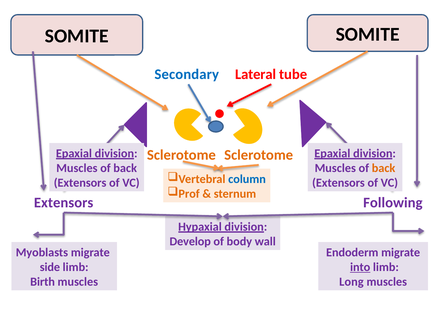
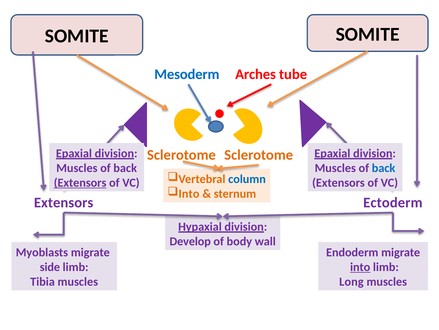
Secondary: Secondary -> Mesoderm (187, 74)
Lateral: Lateral -> Arches (256, 74)
back colour: orange -> blue (384, 168)
Extensors underline: none -> present (80, 182)
Prof: Prof -> Into (189, 193)
Following: Following -> Ectoderm (393, 202)
Birth: Birth -> Tibia (43, 281)
